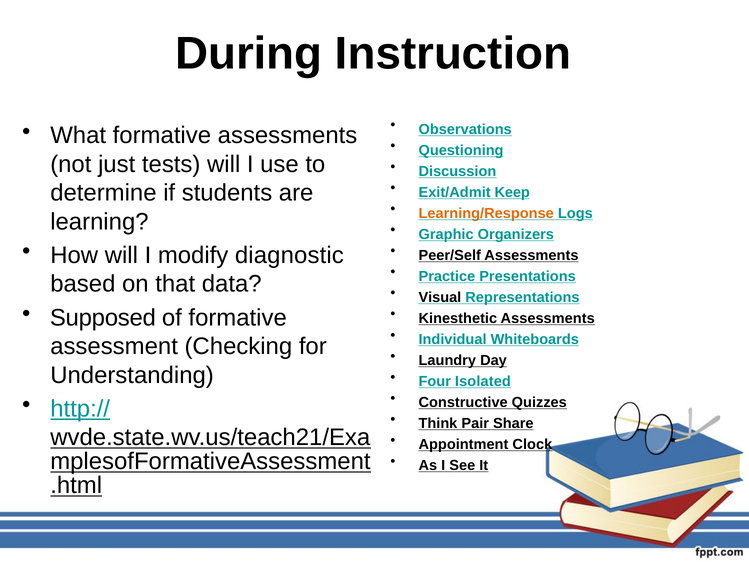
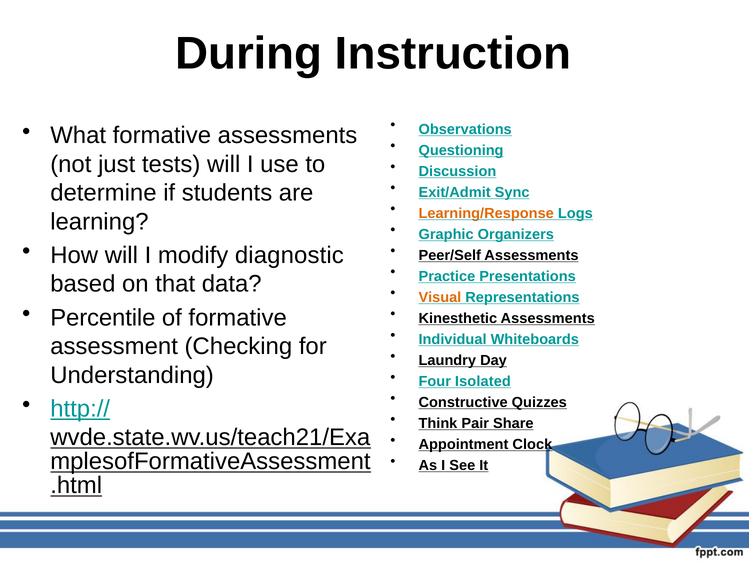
Keep: Keep -> Sync (512, 192)
Visual colour: black -> orange (440, 297)
Supposed: Supposed -> Percentile (103, 318)
